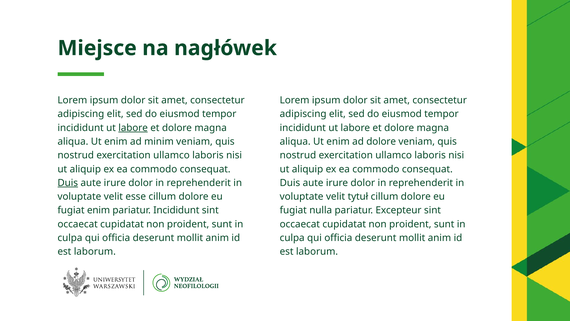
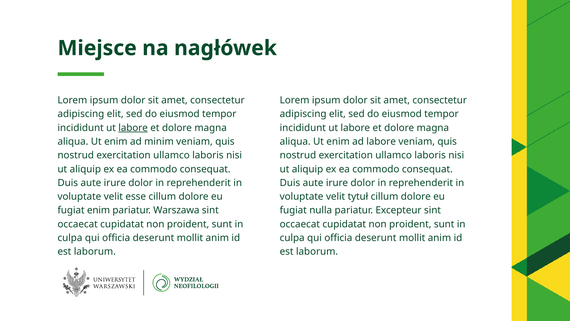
ad dolore: dolore -> labore (381, 141)
Duis underline: present -> none (68, 183)
pariatur Incididunt: Incididunt -> Warszawa (176, 210)
